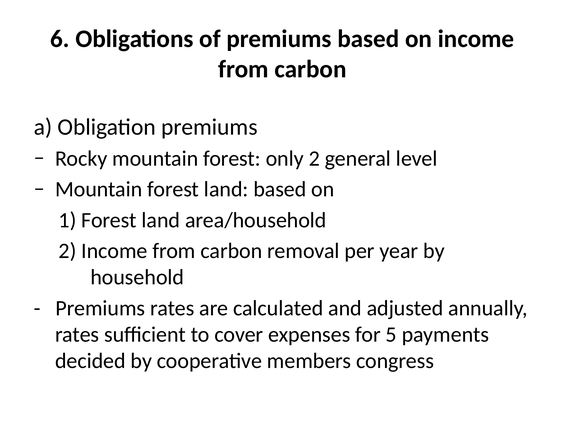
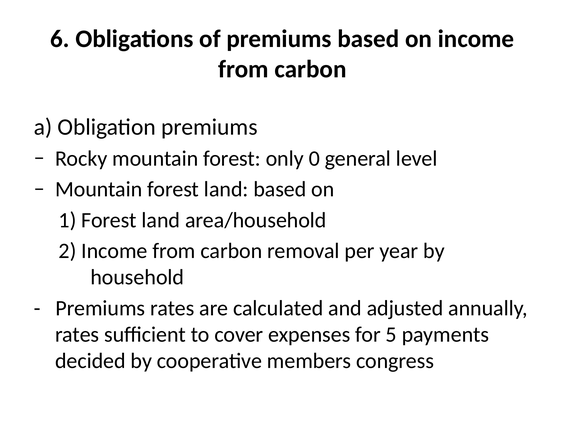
only 2: 2 -> 0 (314, 158)
